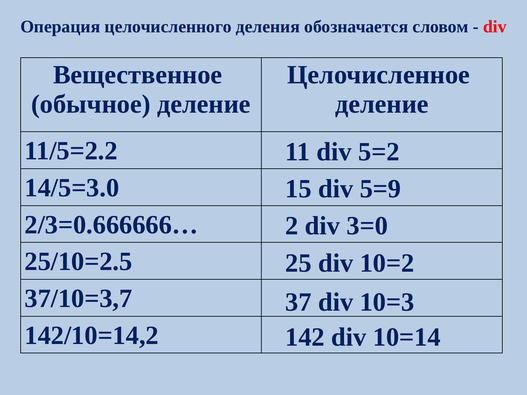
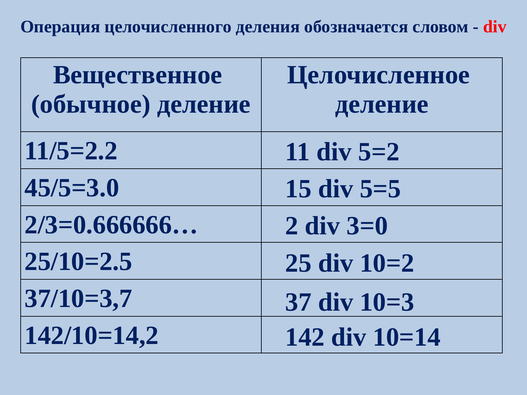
14/5=3.0: 14/5=3.0 -> 45/5=3.0 (72, 188)
5=9: 5=9 -> 5=5 (380, 189)
